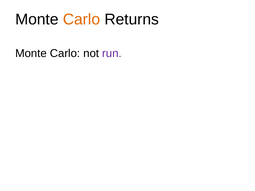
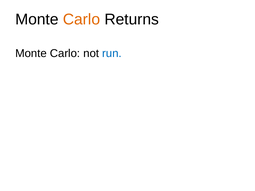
run colour: purple -> blue (112, 53)
